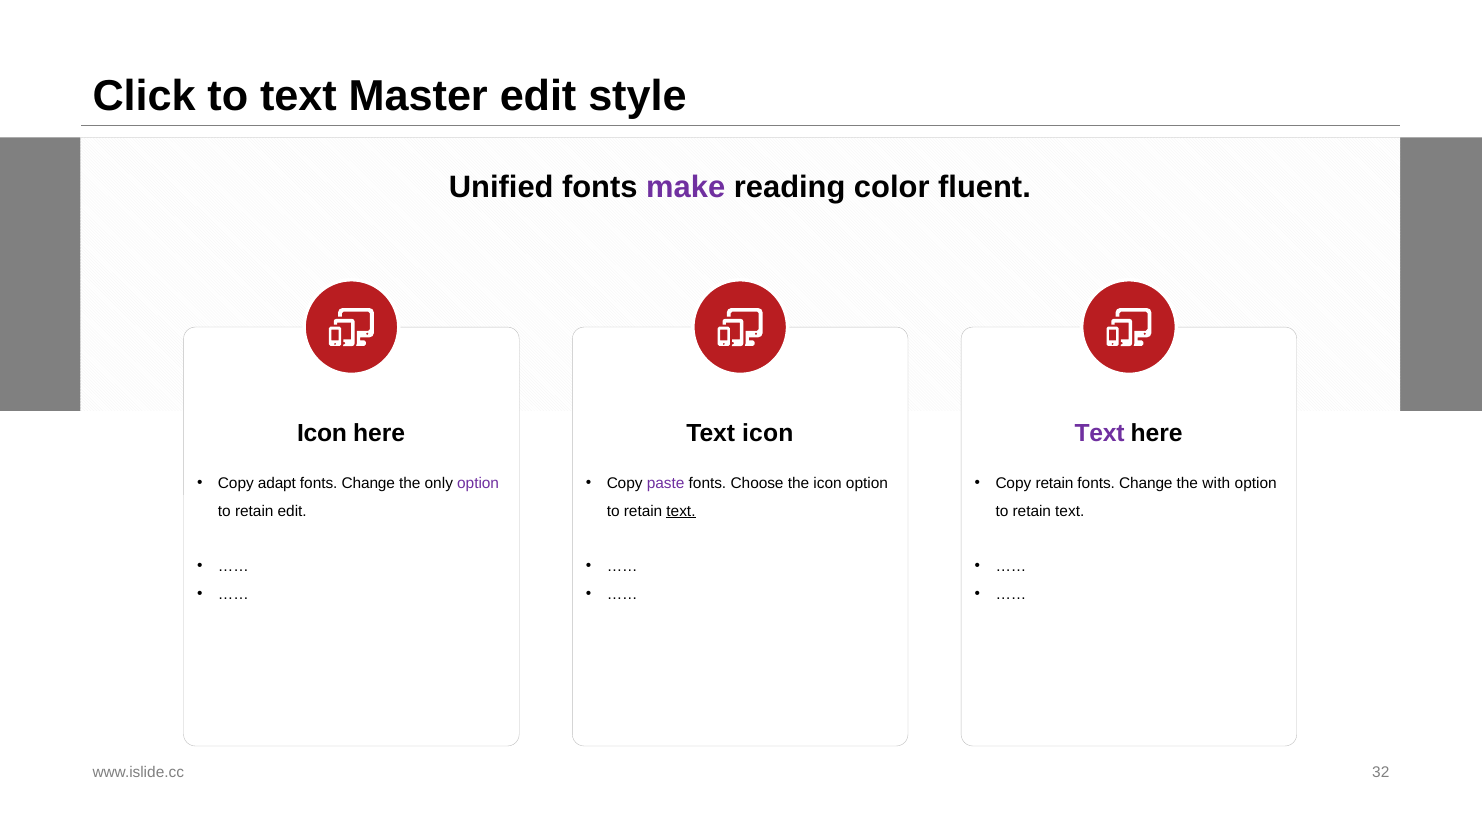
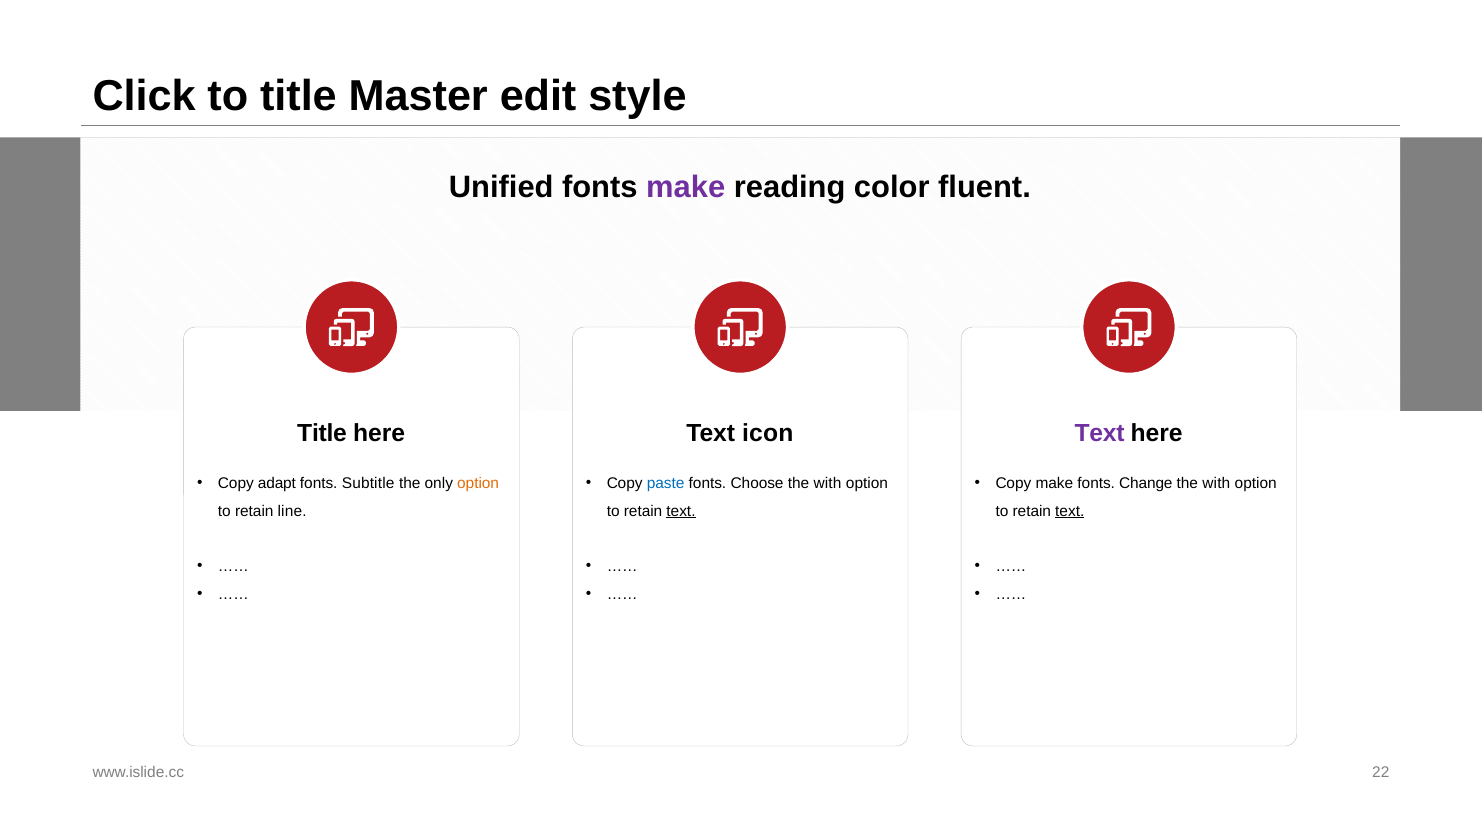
to text: text -> title (298, 96)
Icon: Icon -> Title (322, 434)
Change: Change -> Subtitle (368, 483)
option colour: purple -> orange (478, 483)
paste colour: purple -> blue (666, 483)
Choose the icon: icon -> with (828, 483)
Copy retain: retain -> make (1054, 483)
retain edit: edit -> line (292, 511)
text underline: none -> present (1070, 511)
32: 32 -> 22 (1381, 772)
